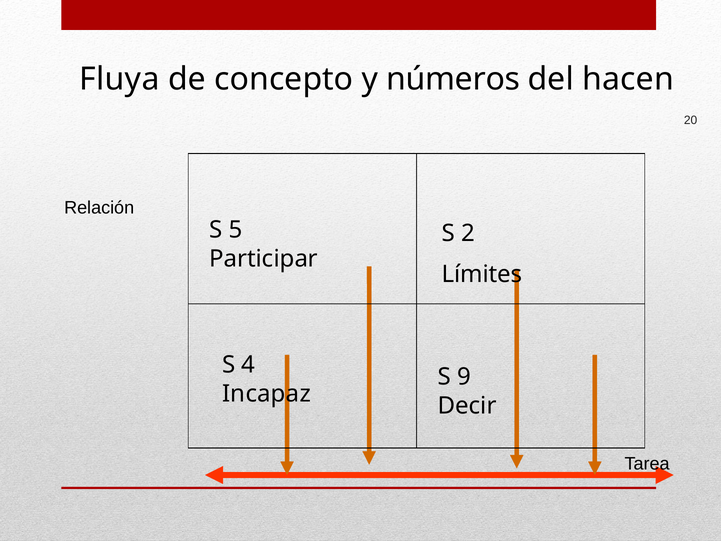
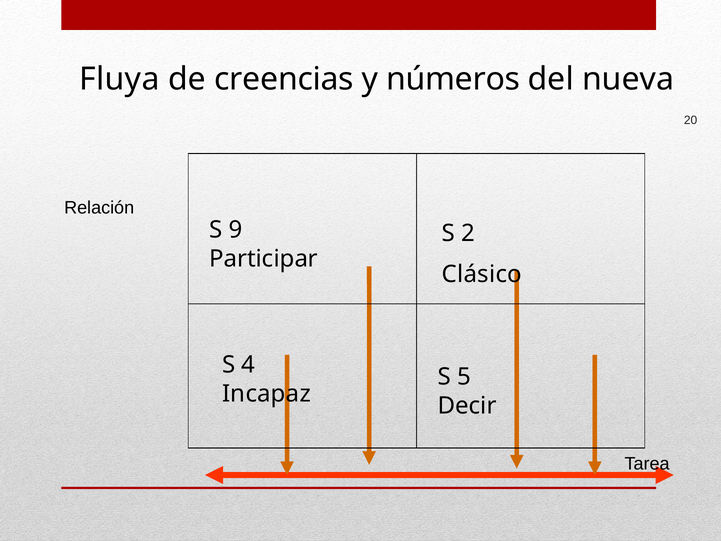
concepto: concepto -> creencias (284, 79)
hacen: hacen -> nueva (628, 79)
5: 5 -> 9 (235, 230)
Límites: Límites -> Clásico (482, 274)
9: 9 -> 5 (464, 377)
